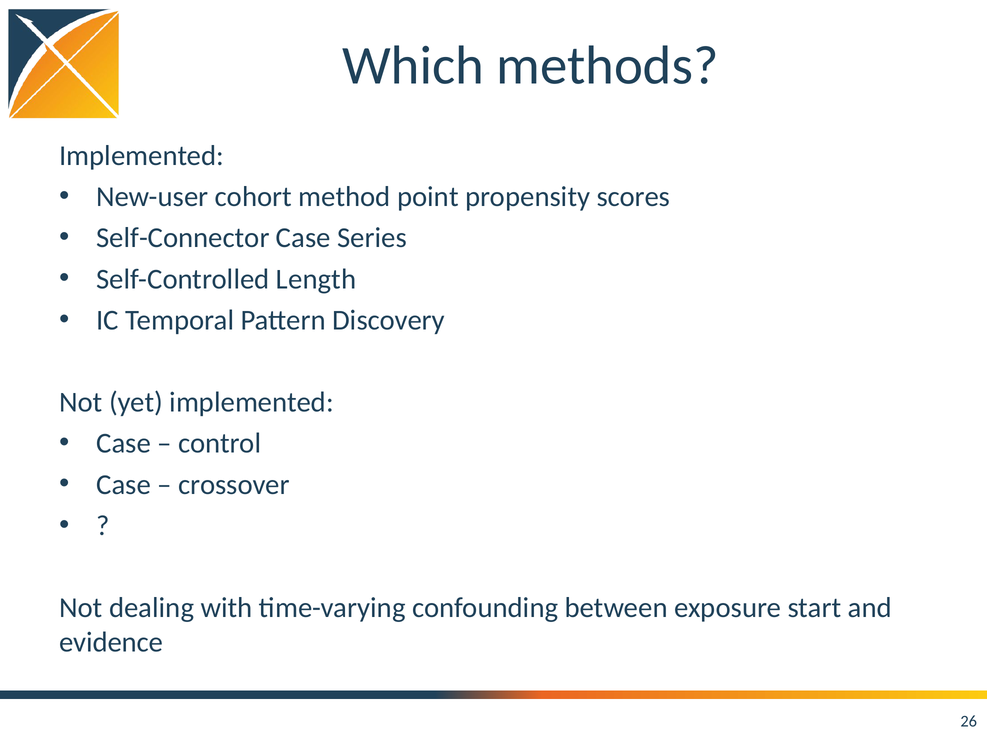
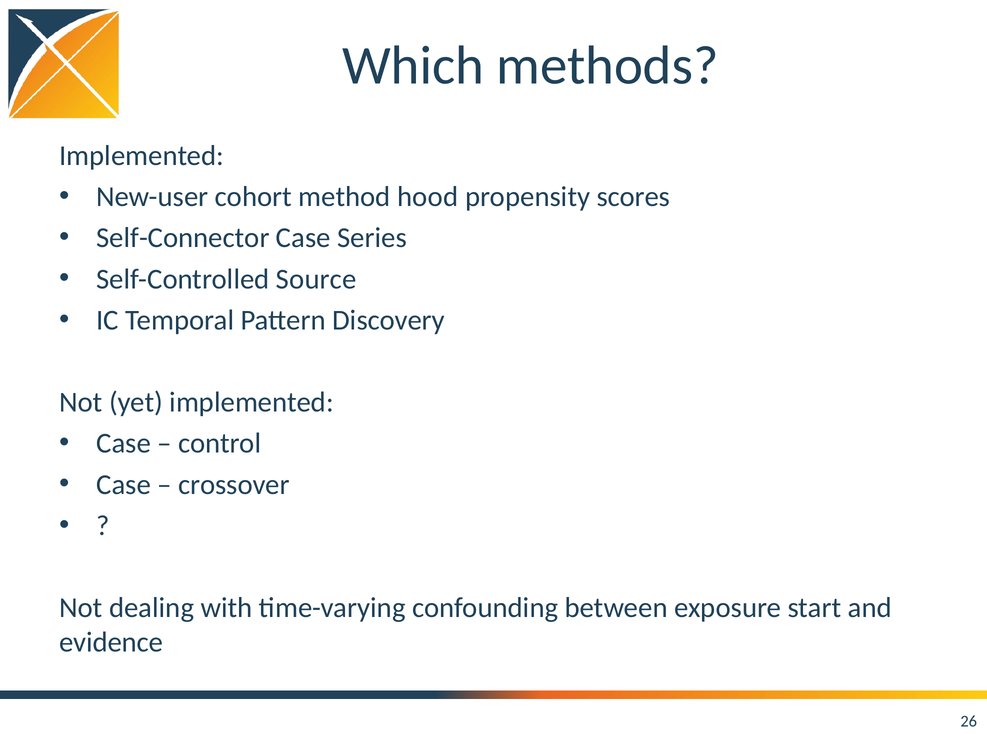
point: point -> hood (428, 197)
Length: Length -> Source (316, 279)
